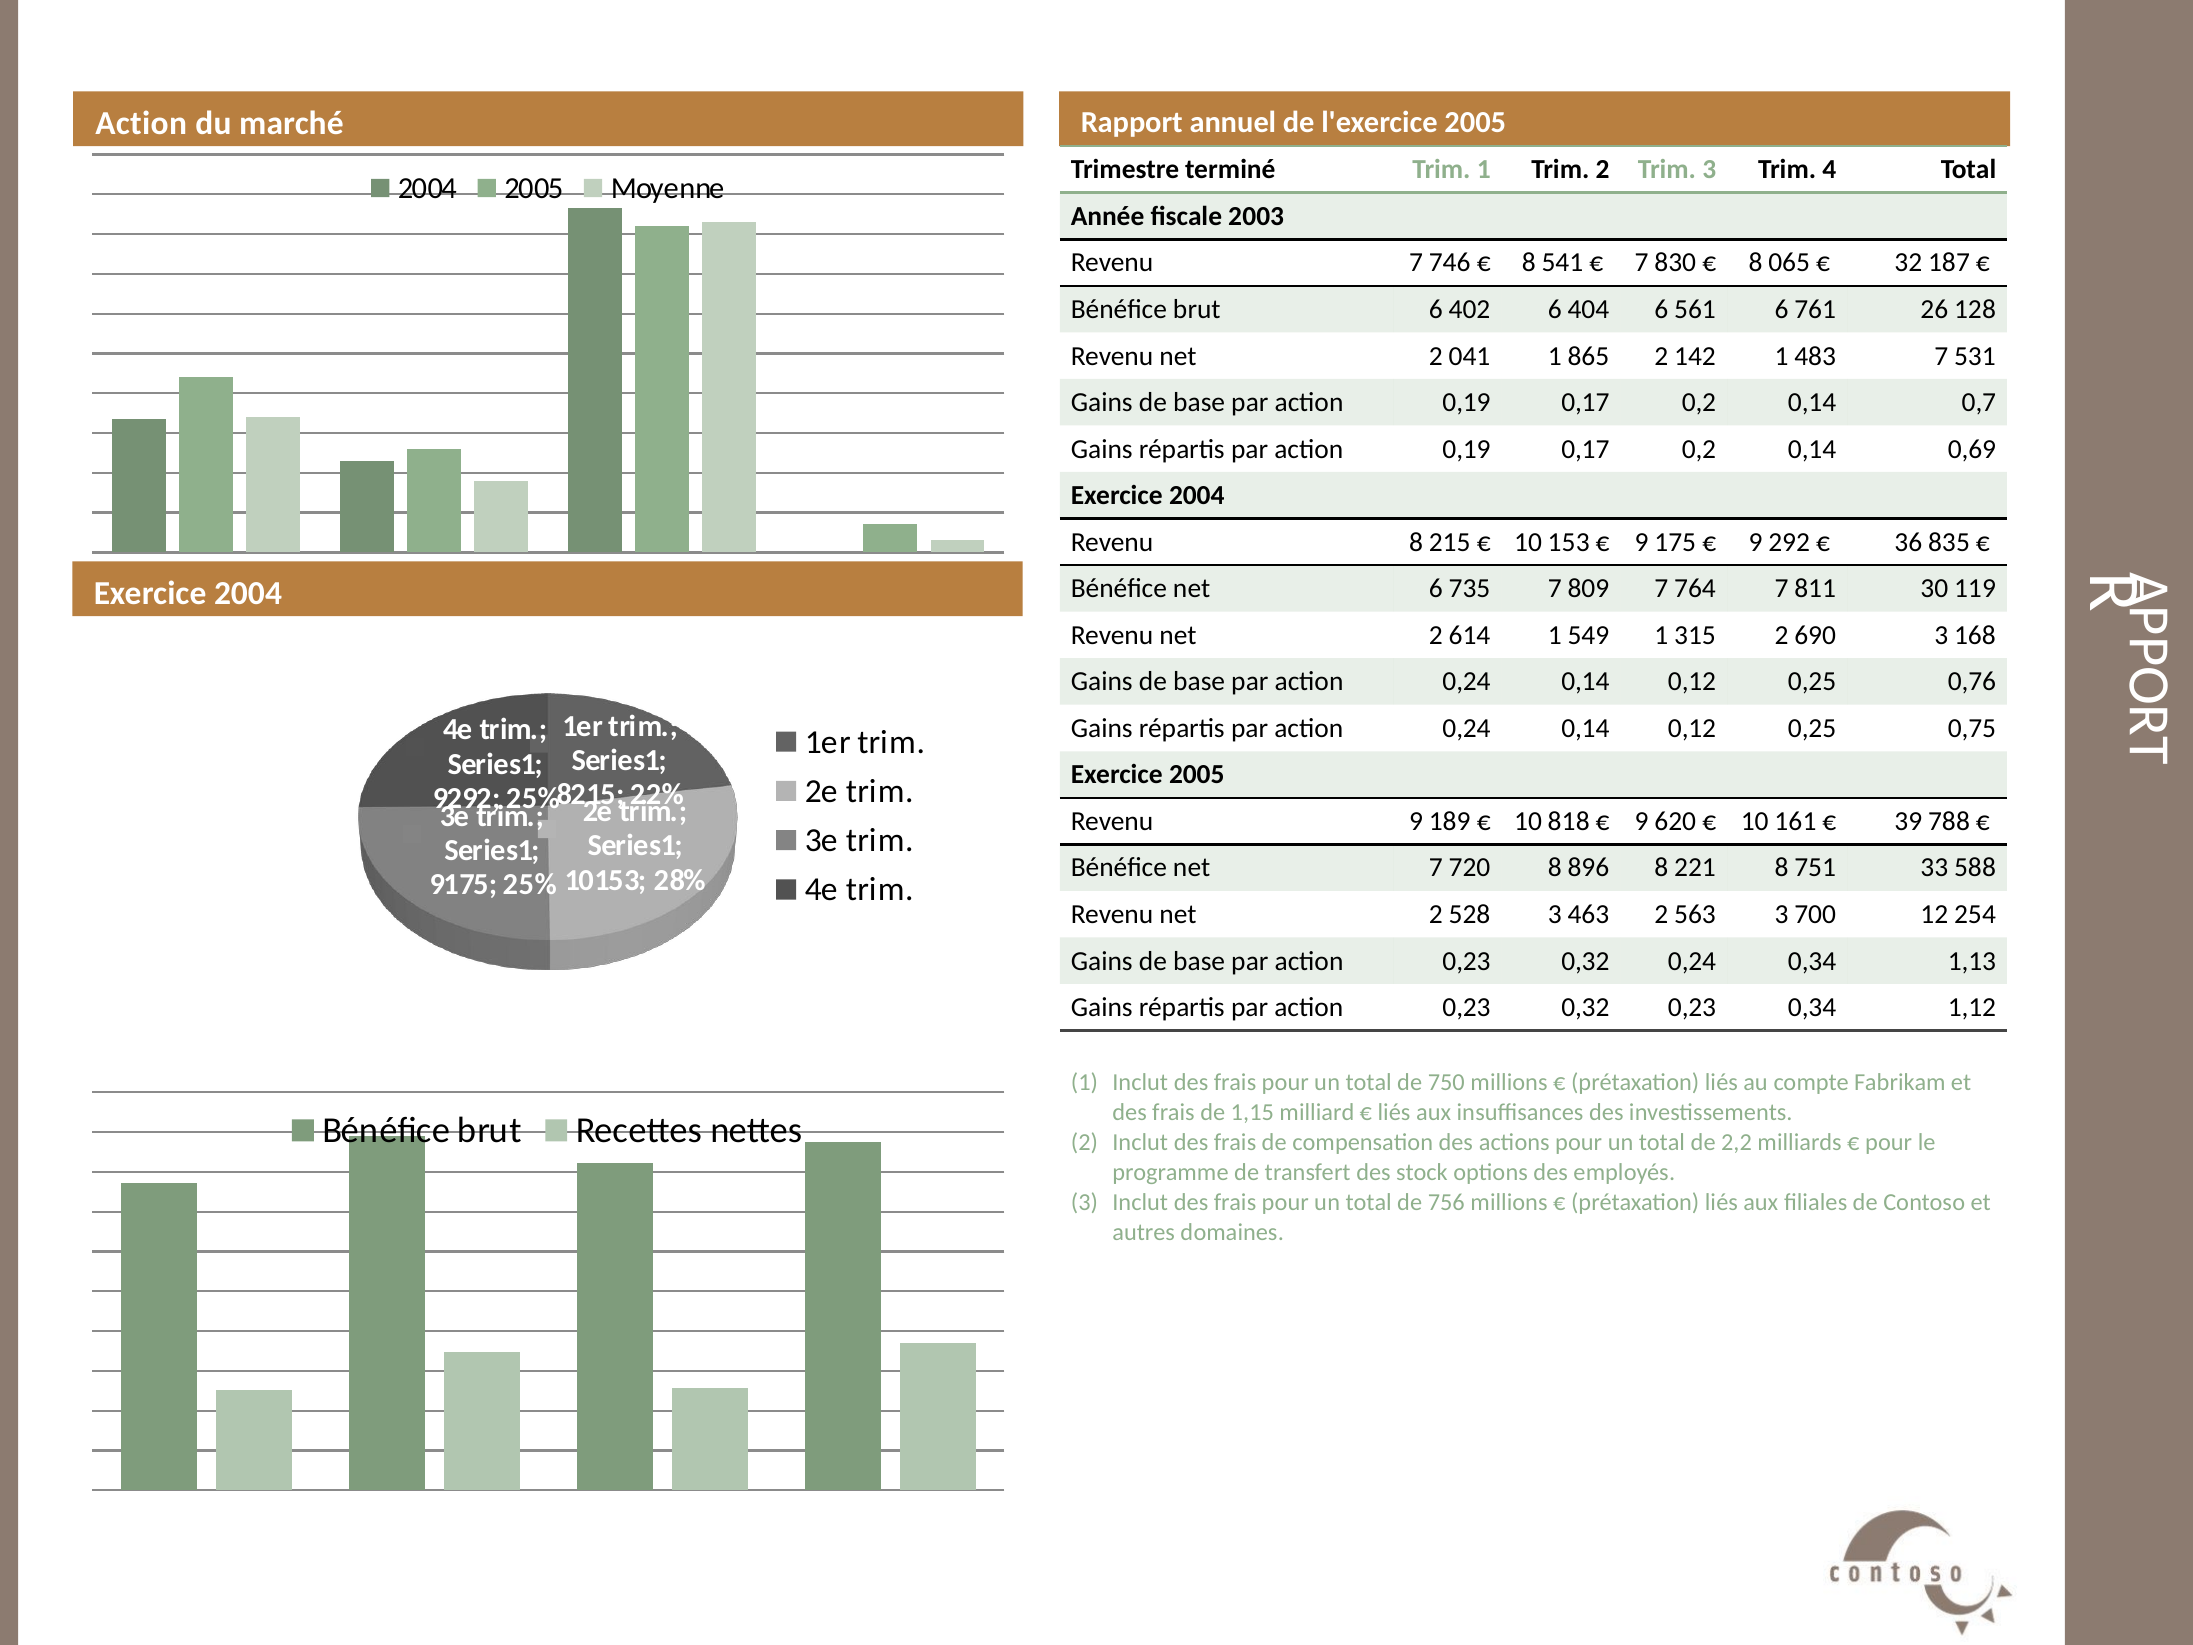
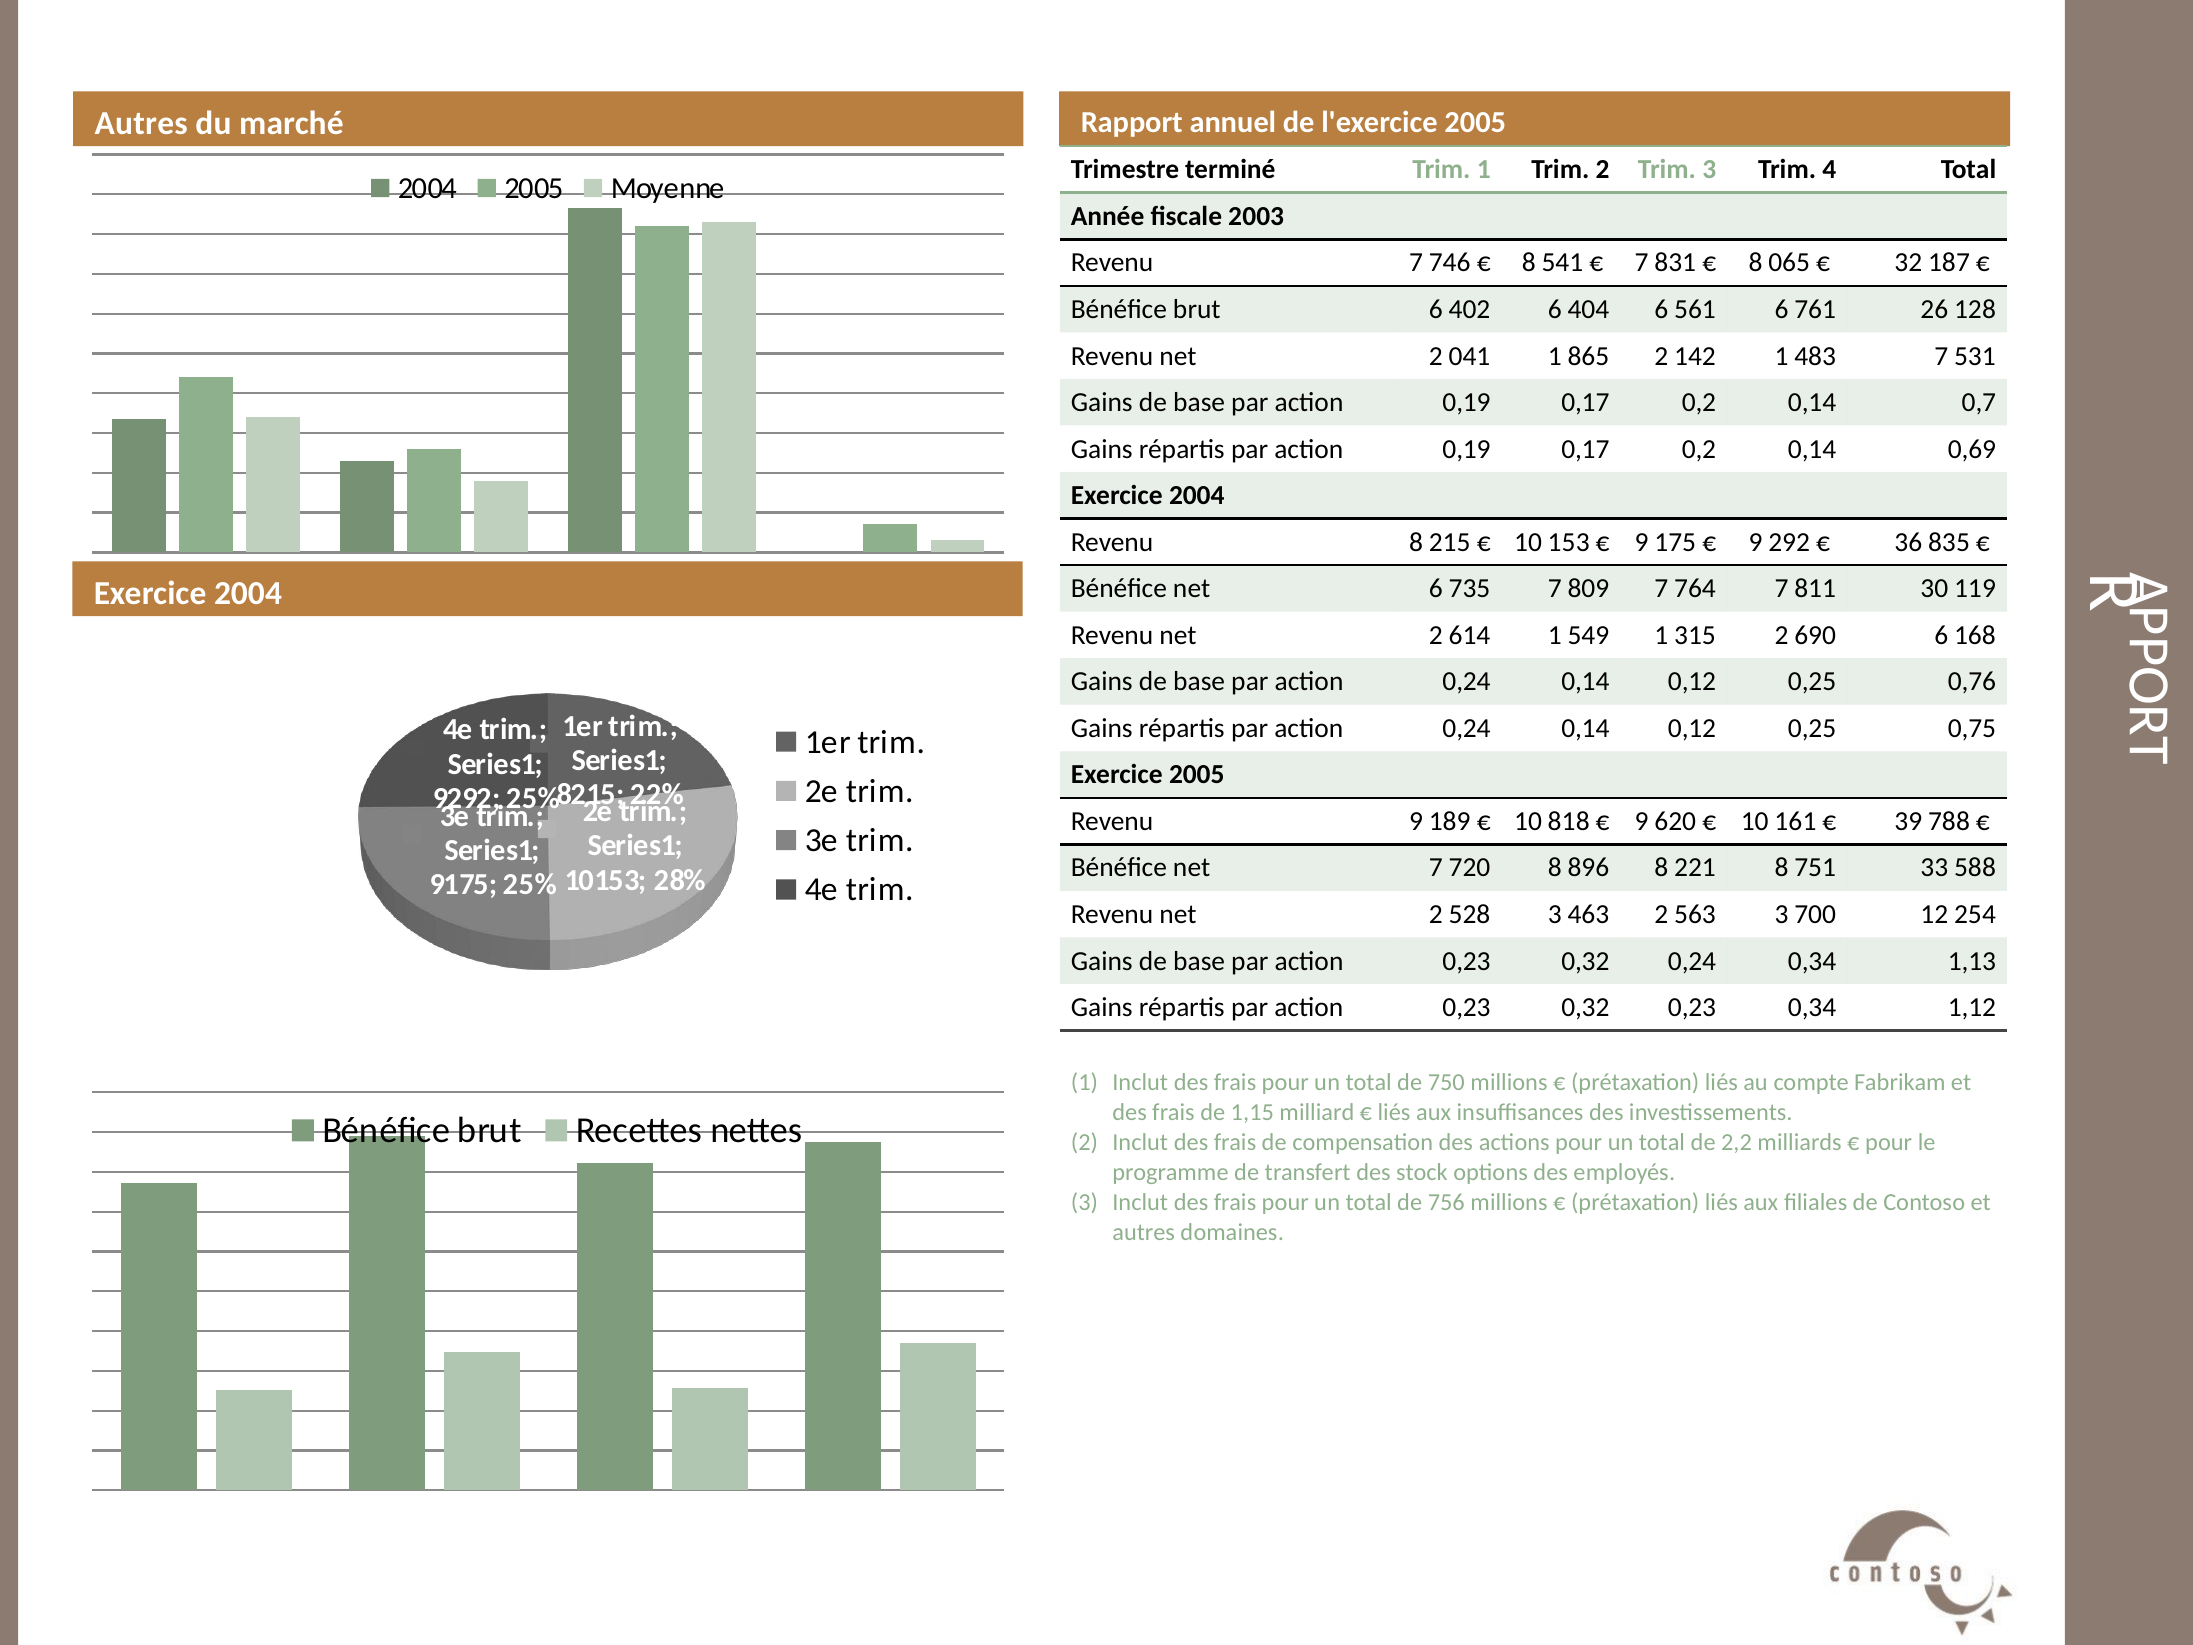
Action: Action -> Autres (141, 123)
830: 830 -> 831 (1675, 263)
690 3: 3 -> 6 (1941, 635)
